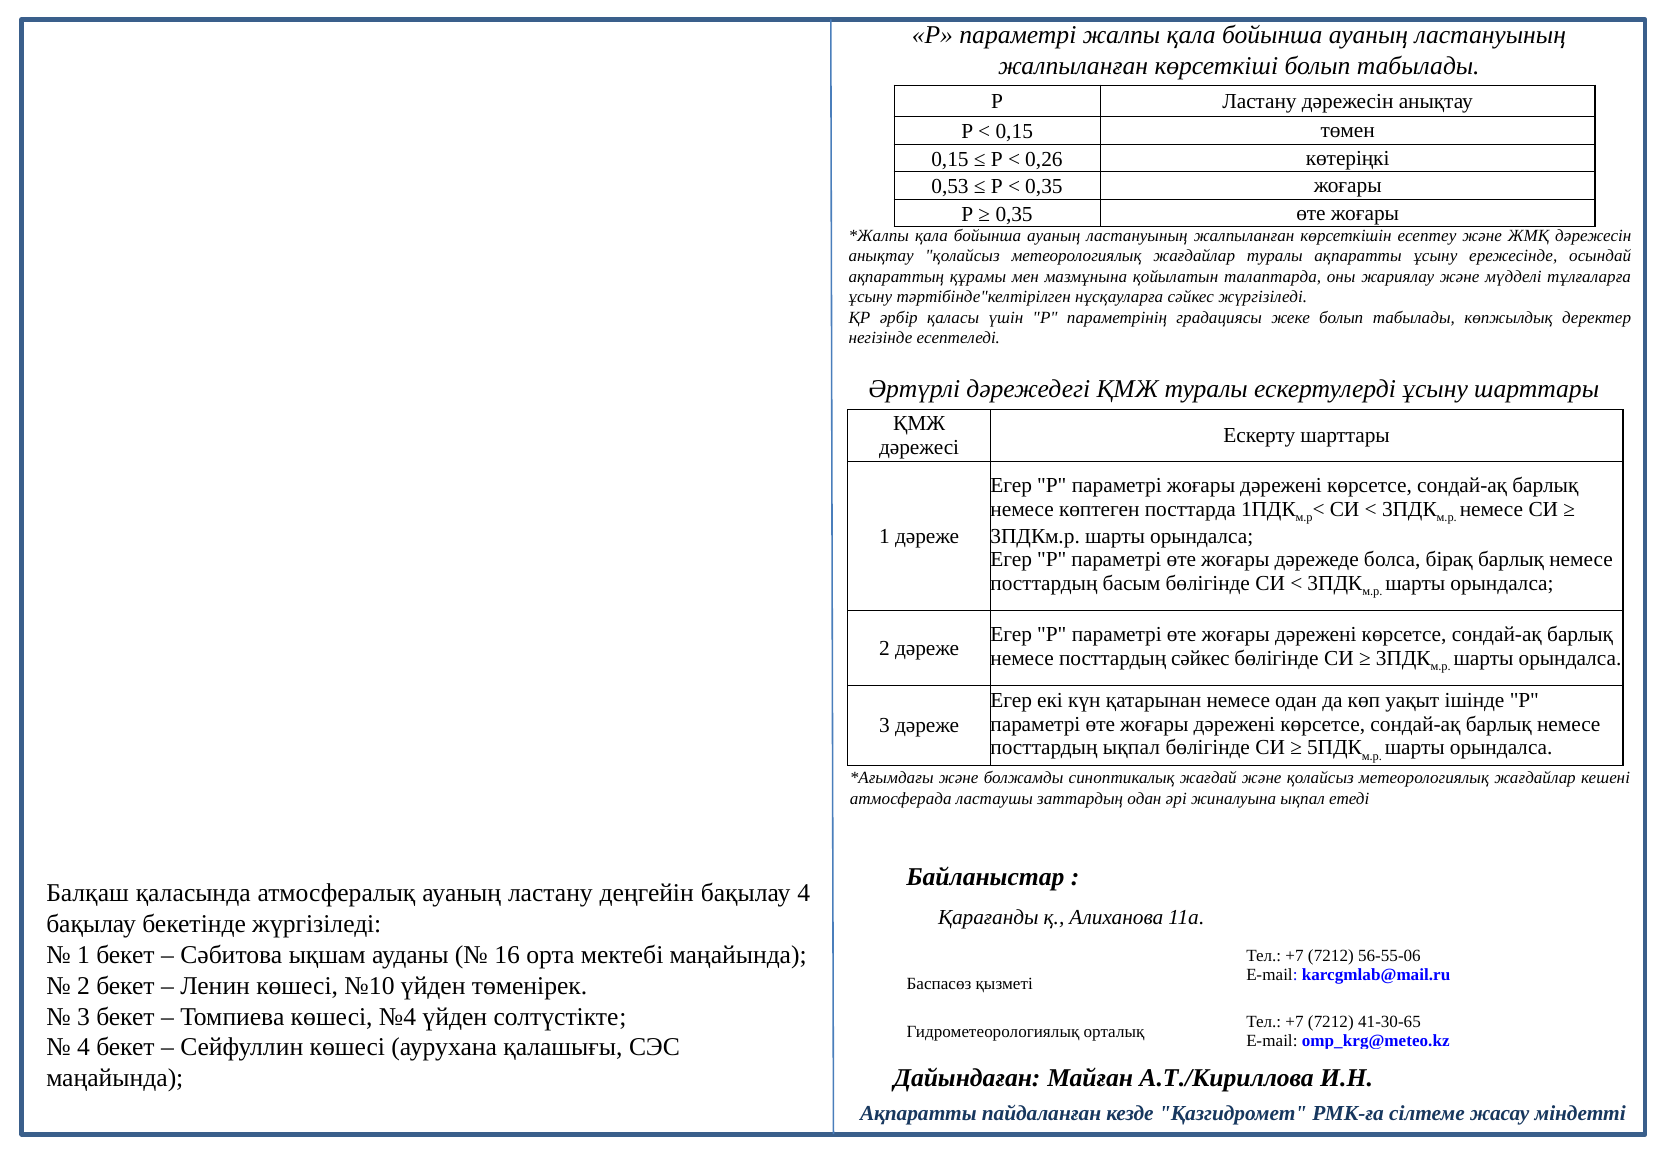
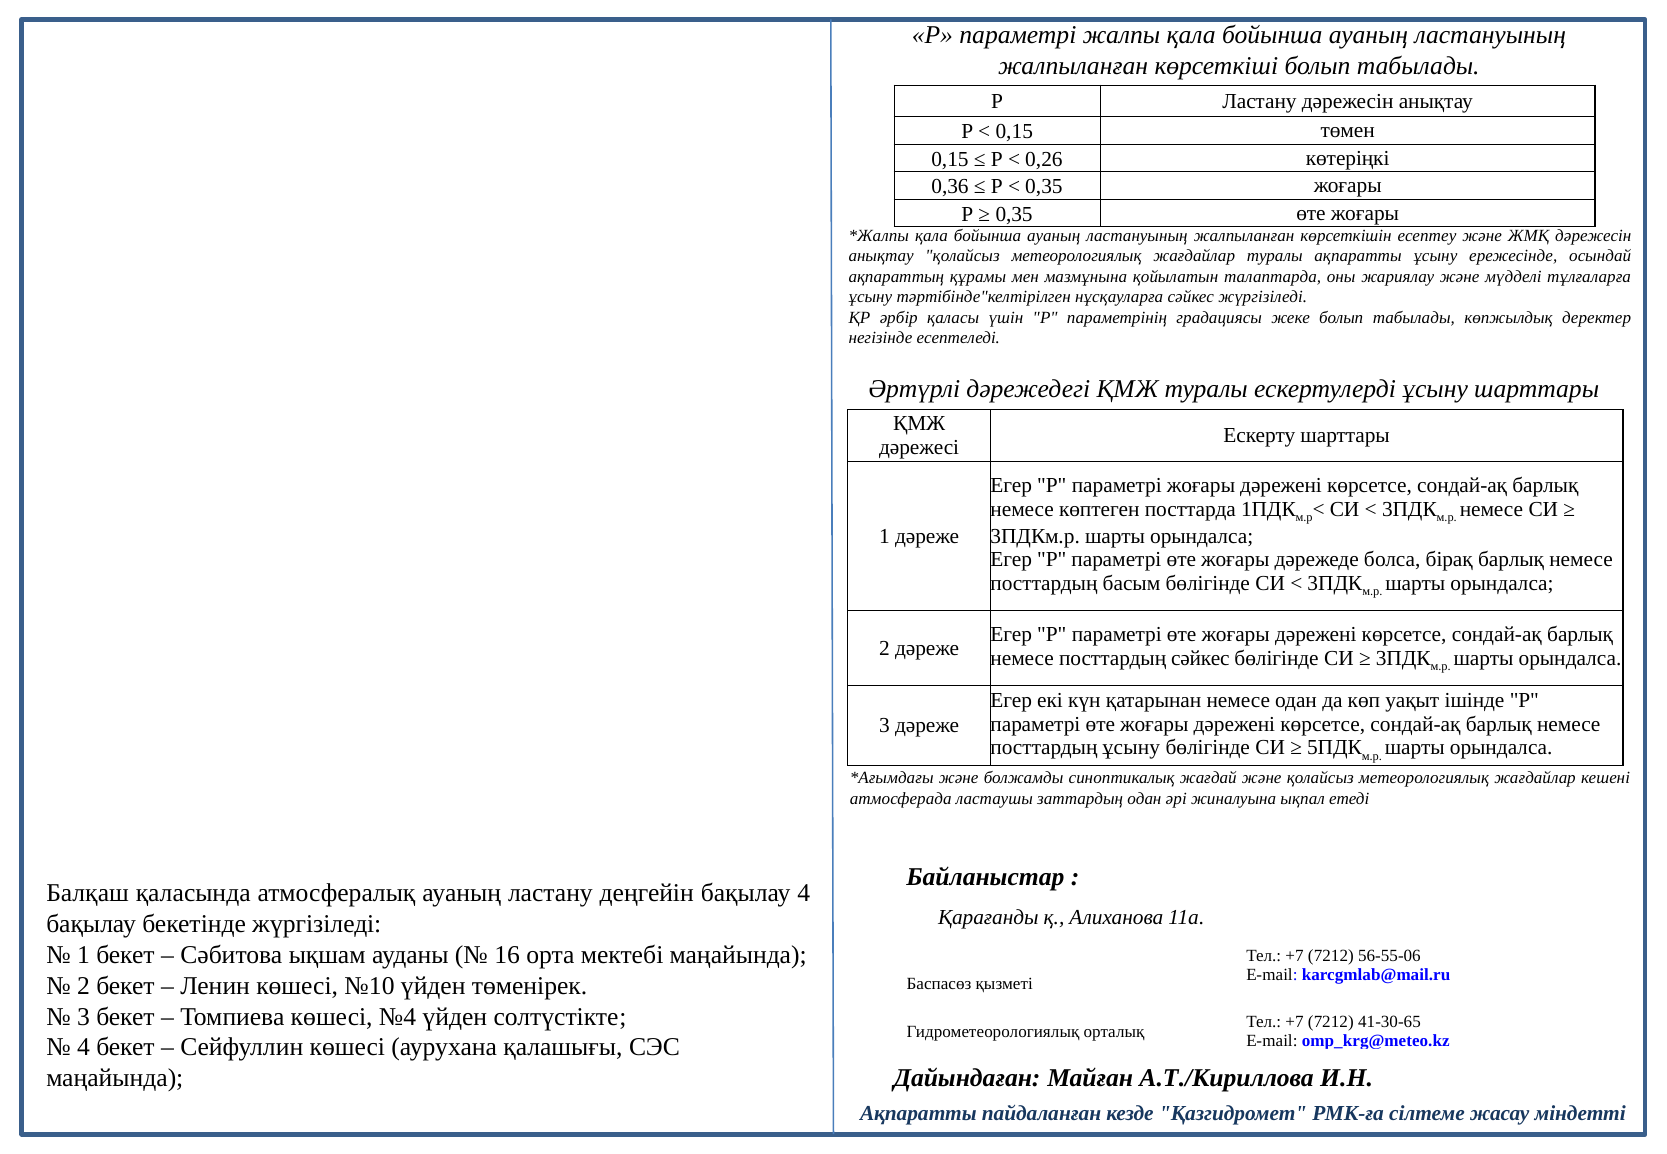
0,53: 0,53 -> 0,36 (950, 186)
посттардың ықпал: ықпал -> ұсыну (1131, 748)
